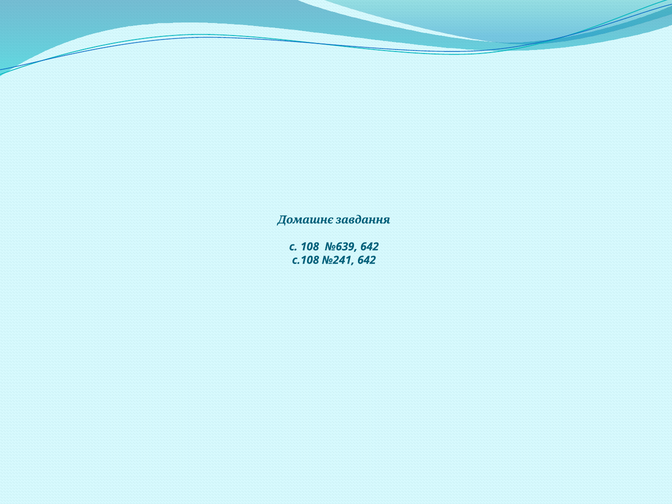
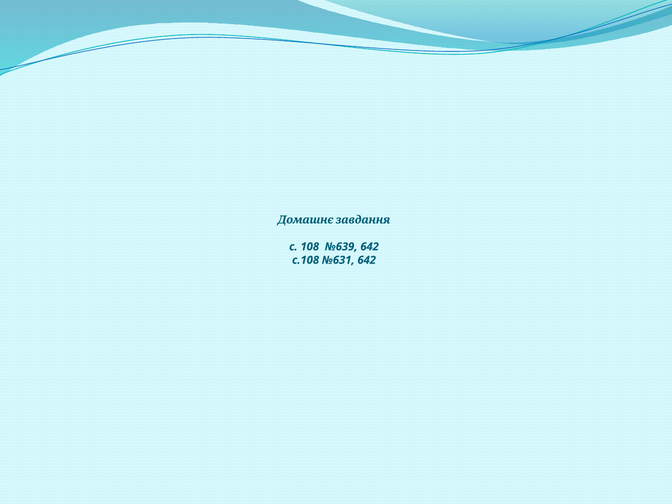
№241: №241 -> №631 (338, 260)
